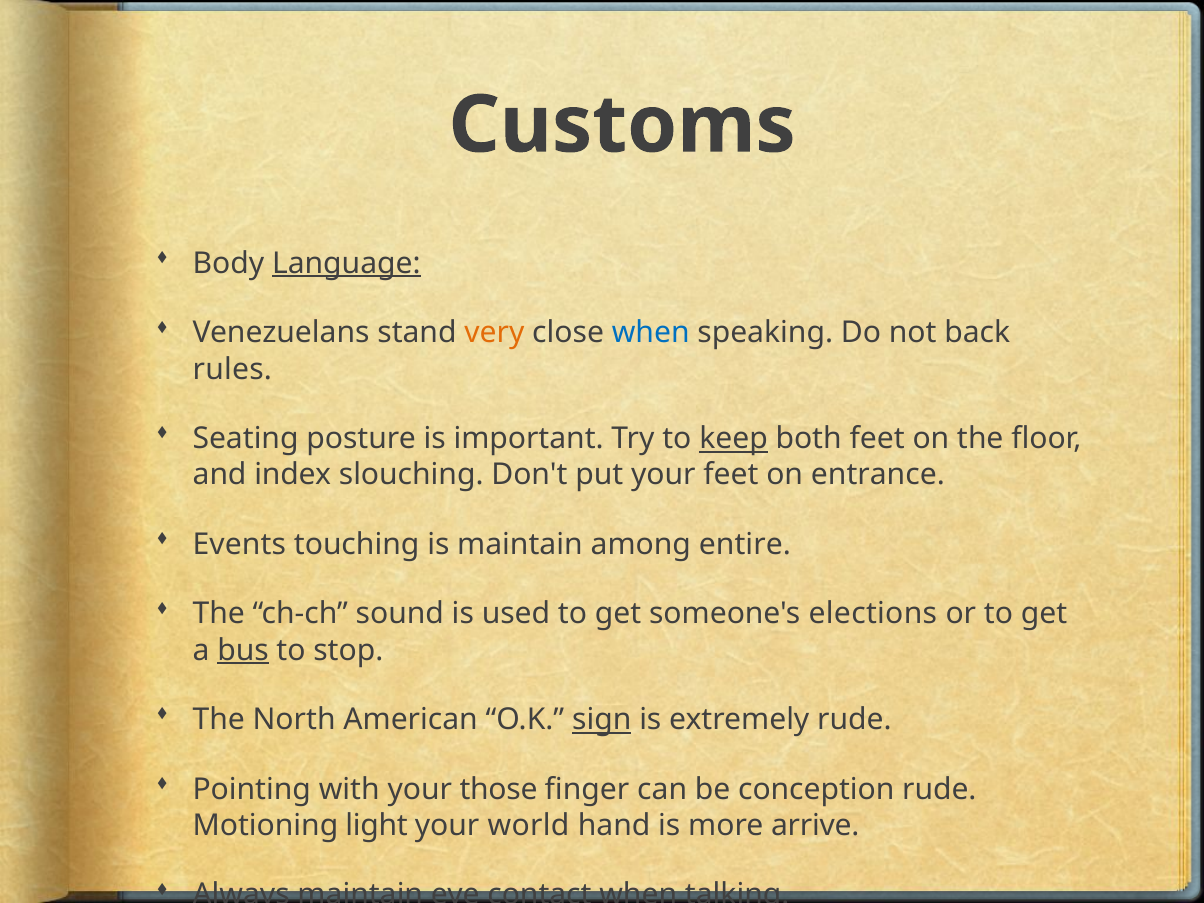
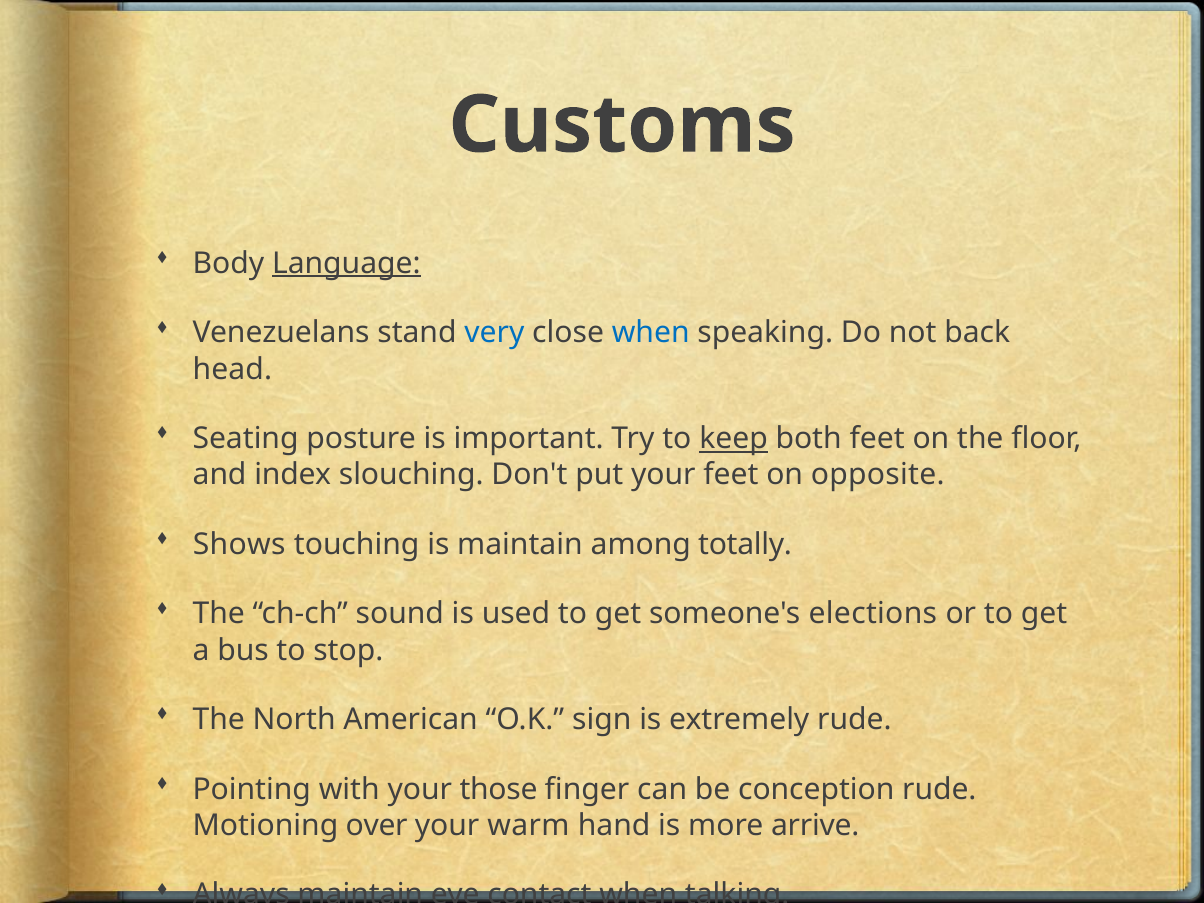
very colour: orange -> blue (494, 333)
rules: rules -> head (232, 369)
entrance: entrance -> opposite (878, 475)
Events: Events -> Shows (239, 544)
entire: entire -> totally (745, 544)
bus underline: present -> none (243, 650)
sign underline: present -> none (602, 720)
light: light -> over (377, 825)
world: world -> warm (528, 825)
